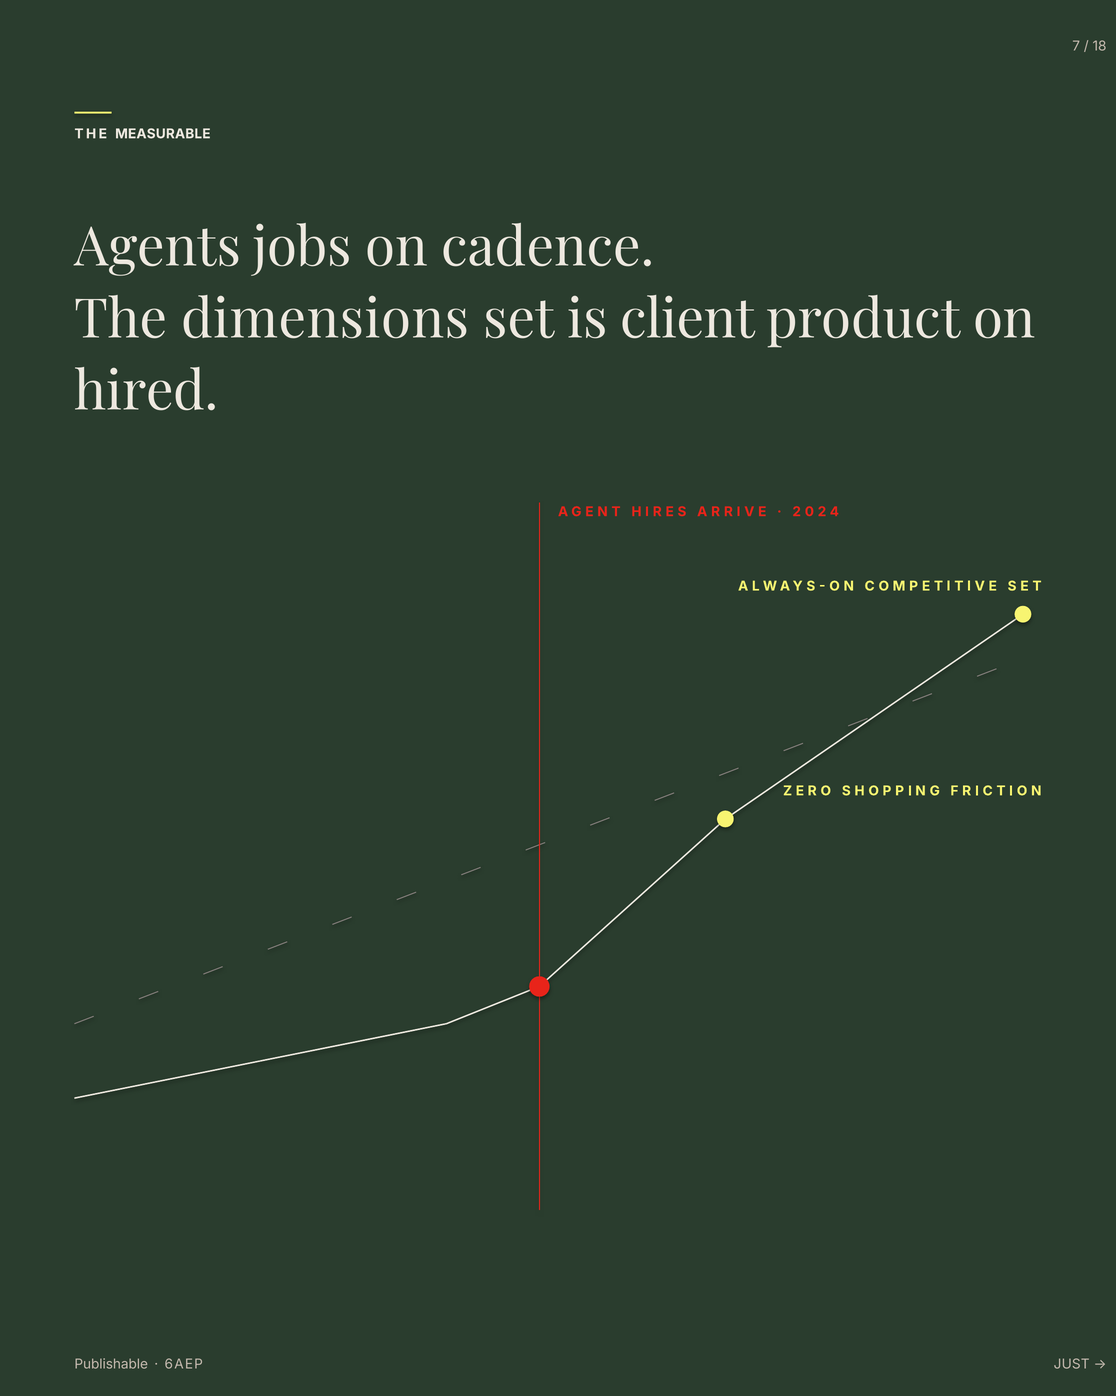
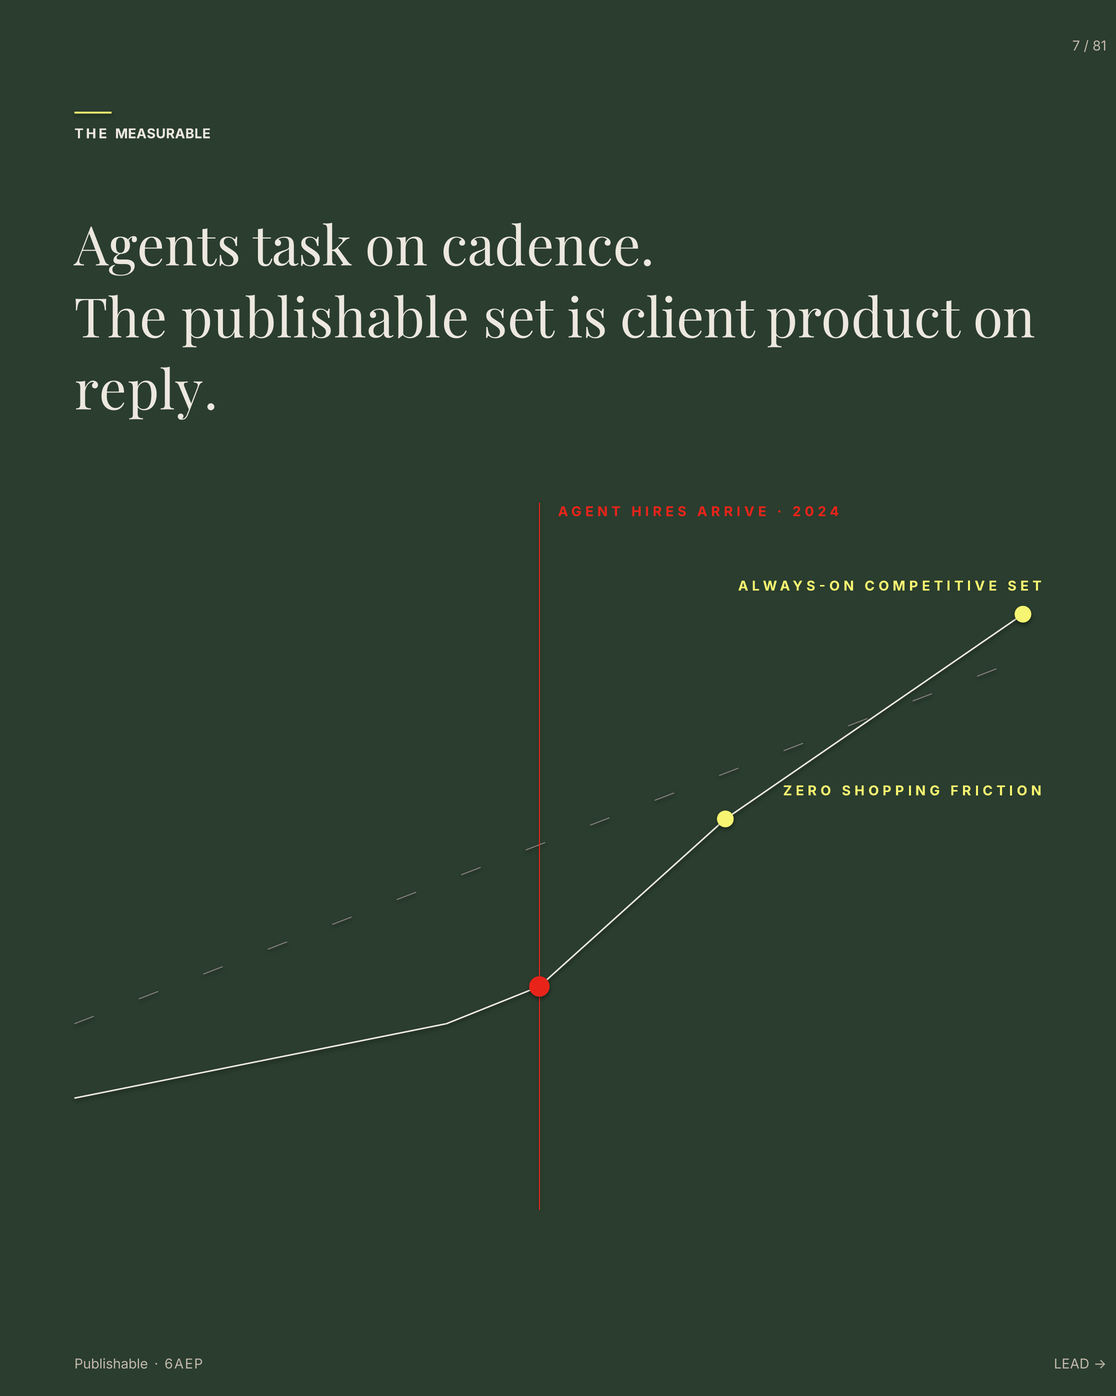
18: 18 -> 81 (1100, 46)
jobs: jobs -> task (303, 248)
The dimensions: dimensions -> publishable (325, 320)
hired: hired -> reply (146, 392)
JUST: JUST -> LEAD (1072, 1363)
